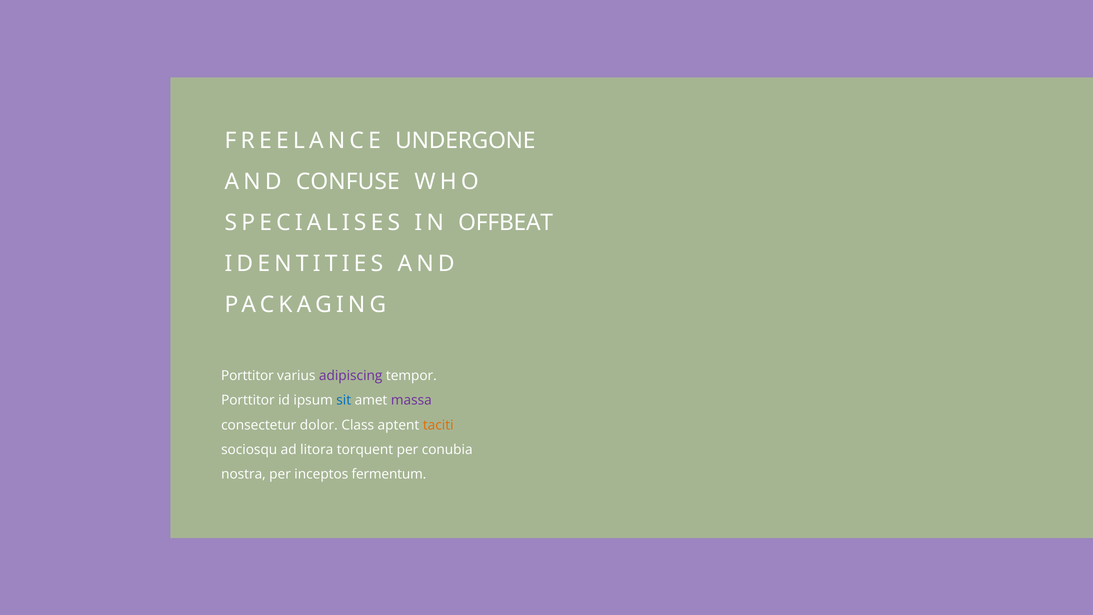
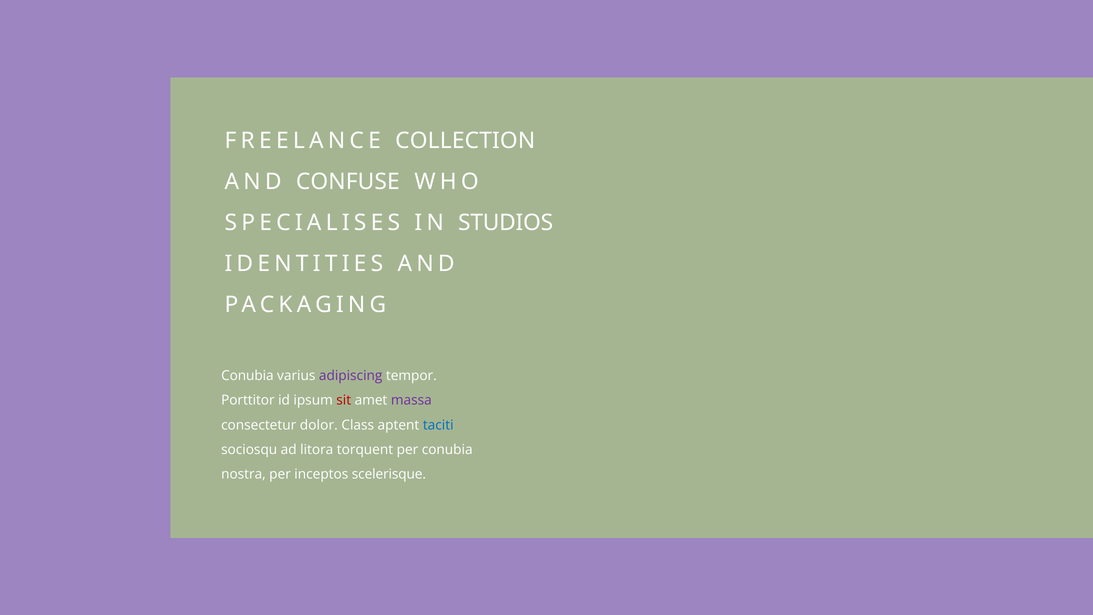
UNDERGONE: UNDERGONE -> COLLECTION (465, 141)
OFFBEAT: OFFBEAT -> STUDIOS (506, 223)
Porttitor: Porttitor -> Conubia (247, 376)
sit colour: blue -> red (344, 400)
taciti colour: orange -> blue (438, 425)
fermentum: fermentum -> scelerisque (389, 474)
